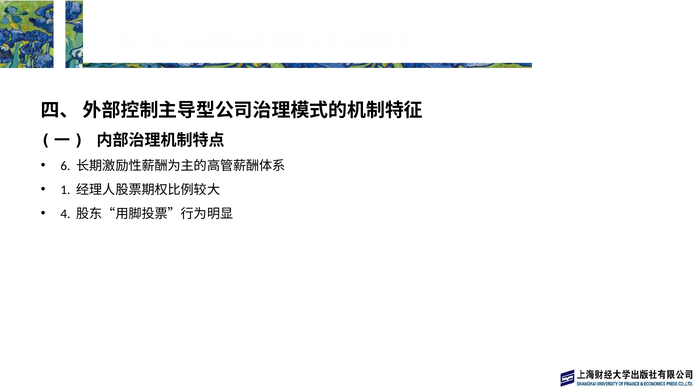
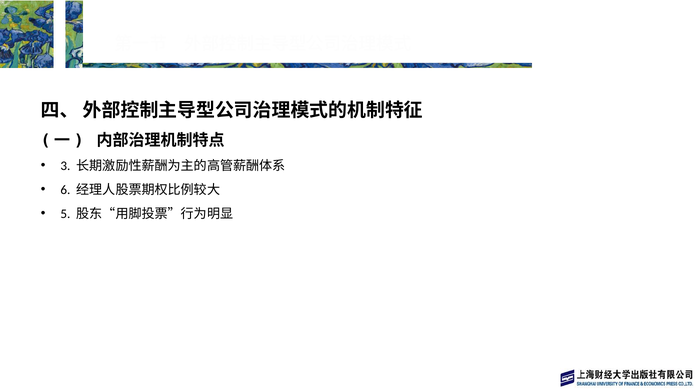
6: 6 -> 3 (65, 166)
1: 1 -> 6 (65, 190)
4: 4 -> 5 (65, 214)
